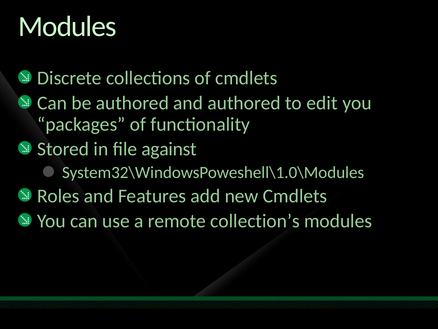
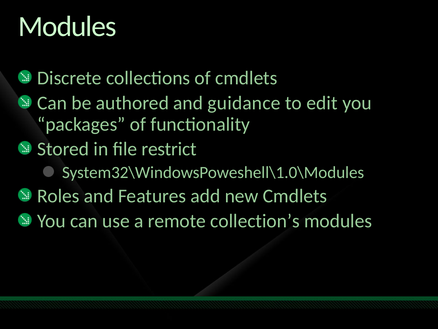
and authored: authored -> guidance (244, 103)
against: against -> restrict (169, 149)
